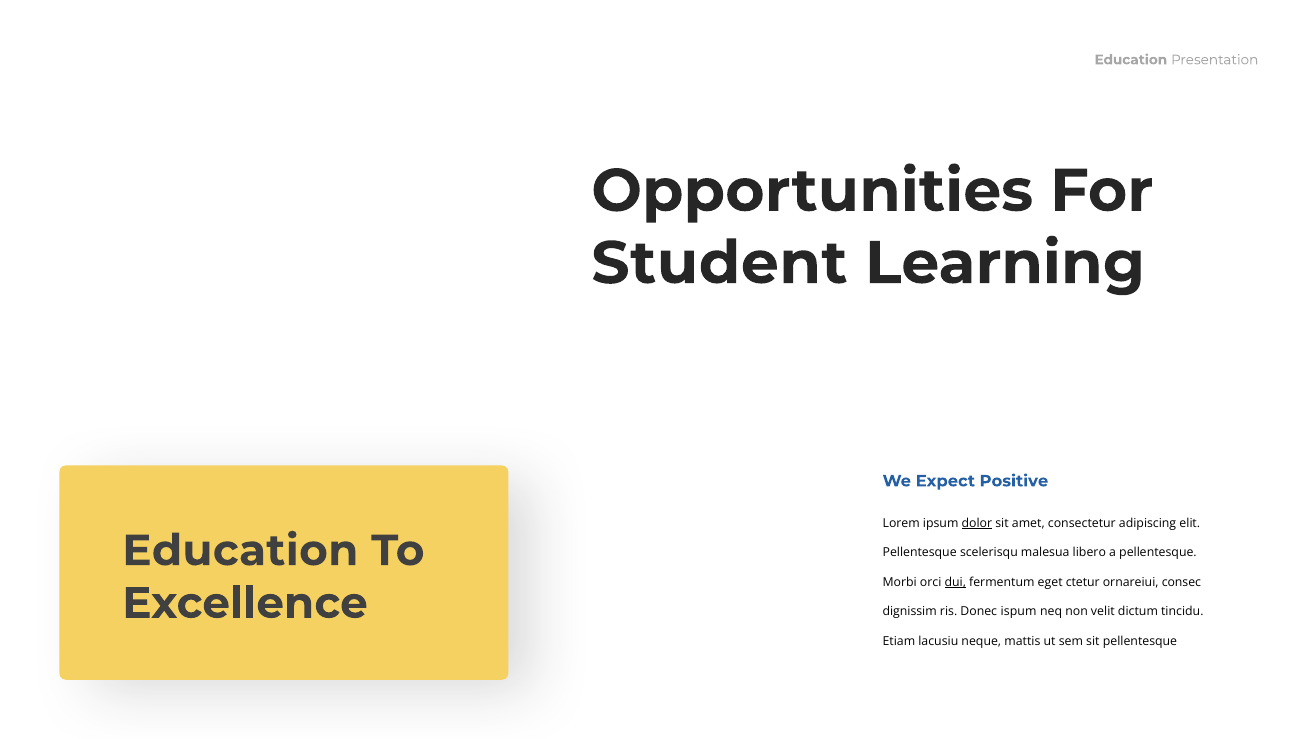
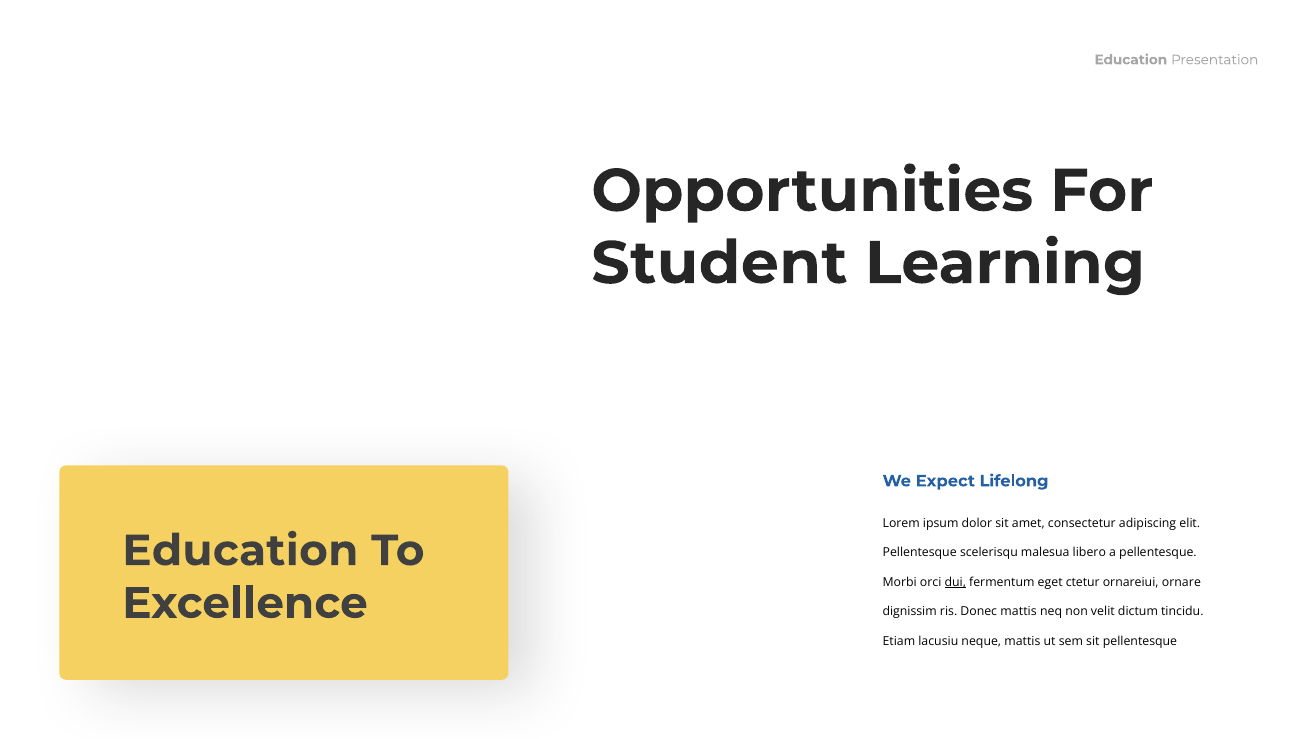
Positive: Positive -> Lifelong (1014, 481)
dolor underline: present -> none (977, 523)
consec: consec -> ornare (1181, 582)
Donec ispum: ispum -> mattis (1019, 612)
